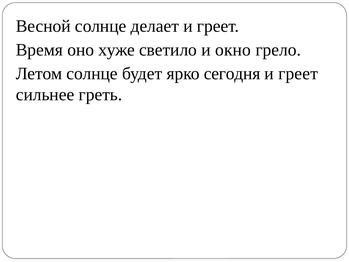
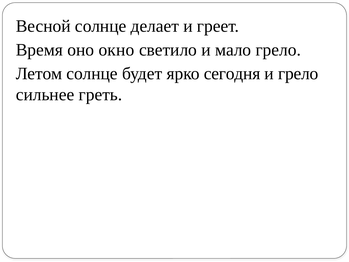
хуже: хуже -> окно (116, 50)
окно: окно -> мало (233, 50)
греет: греет -> грело (298, 74)
